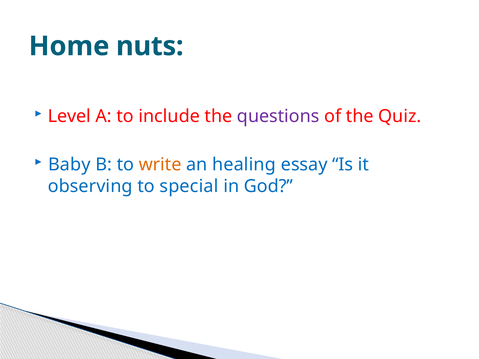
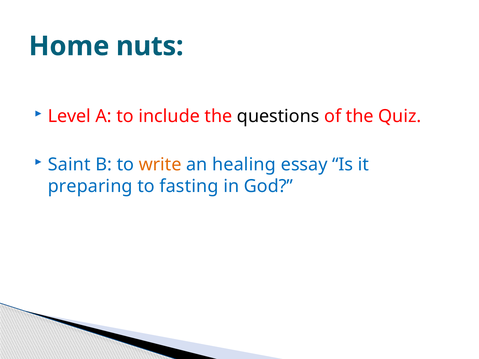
questions colour: purple -> black (278, 116)
Baby: Baby -> Saint (69, 165)
observing: observing -> preparing (90, 186)
special: special -> fasting (189, 186)
